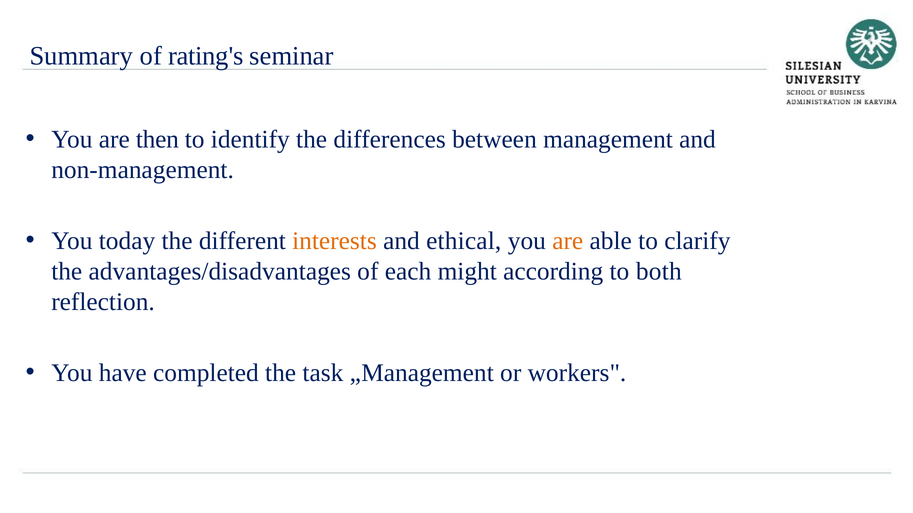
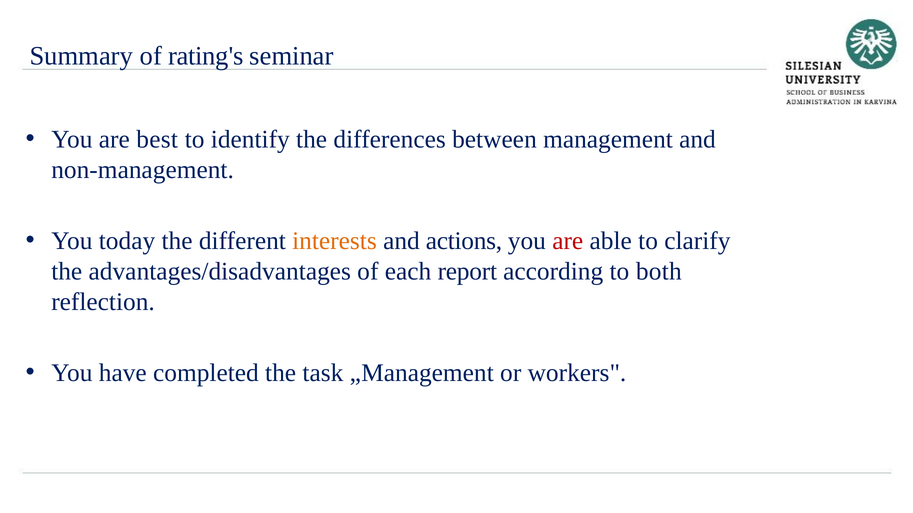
then: then -> best (157, 140)
ethical: ethical -> actions (464, 241)
are colour: orange -> red (568, 241)
might: might -> report (467, 272)
